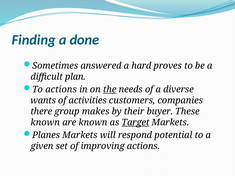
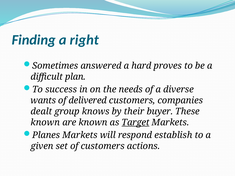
done: done -> right (84, 40)
To actions: actions -> success (61, 90)
the underline: present -> none (110, 90)
activities: activities -> delivered (88, 101)
there: there -> dealt (41, 112)
makes: makes -> knows (96, 112)
potential: potential -> establish (173, 135)
of improving: improving -> customers (103, 146)
